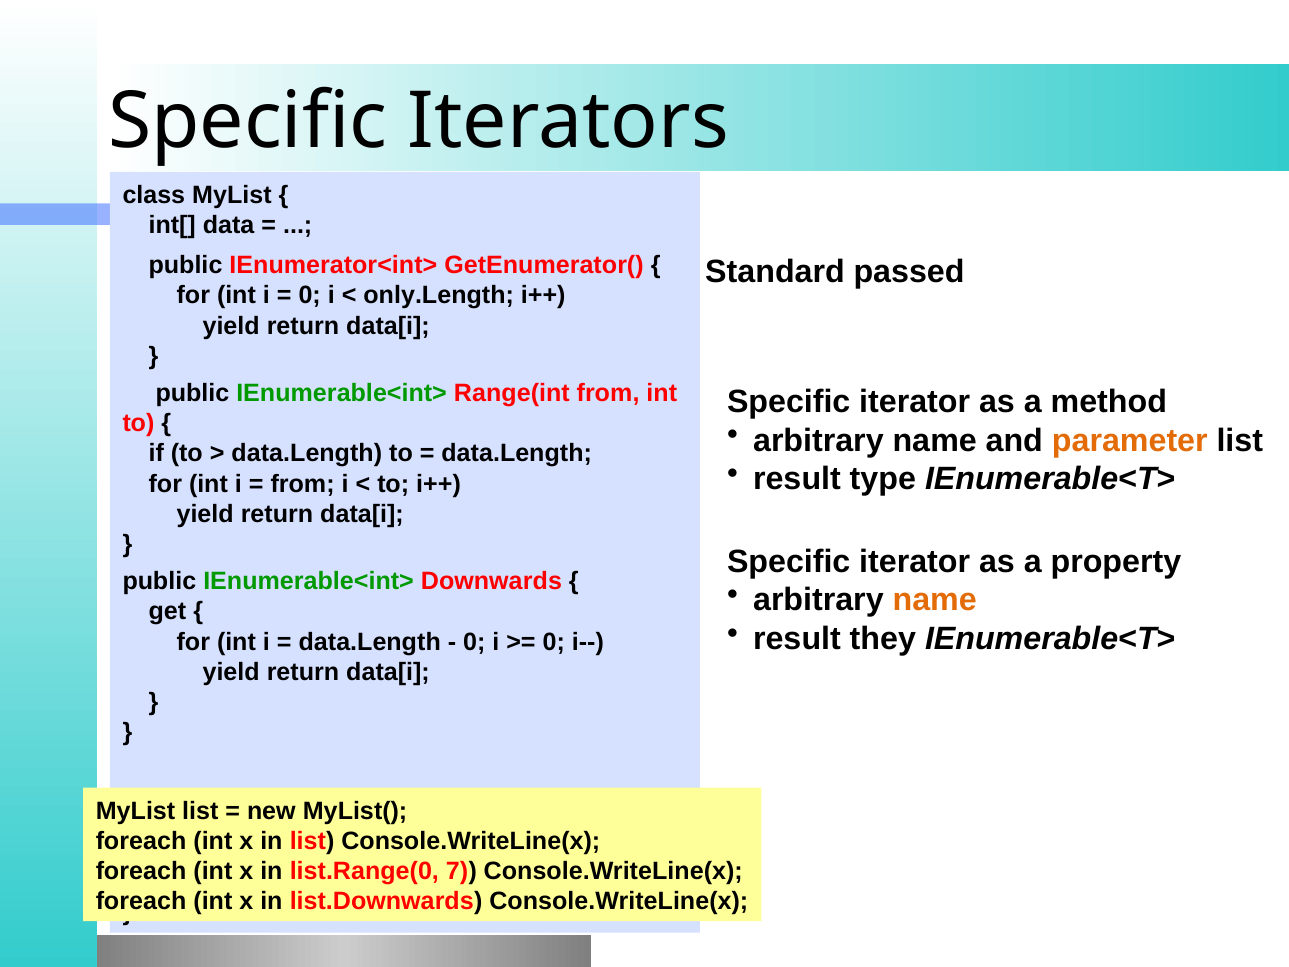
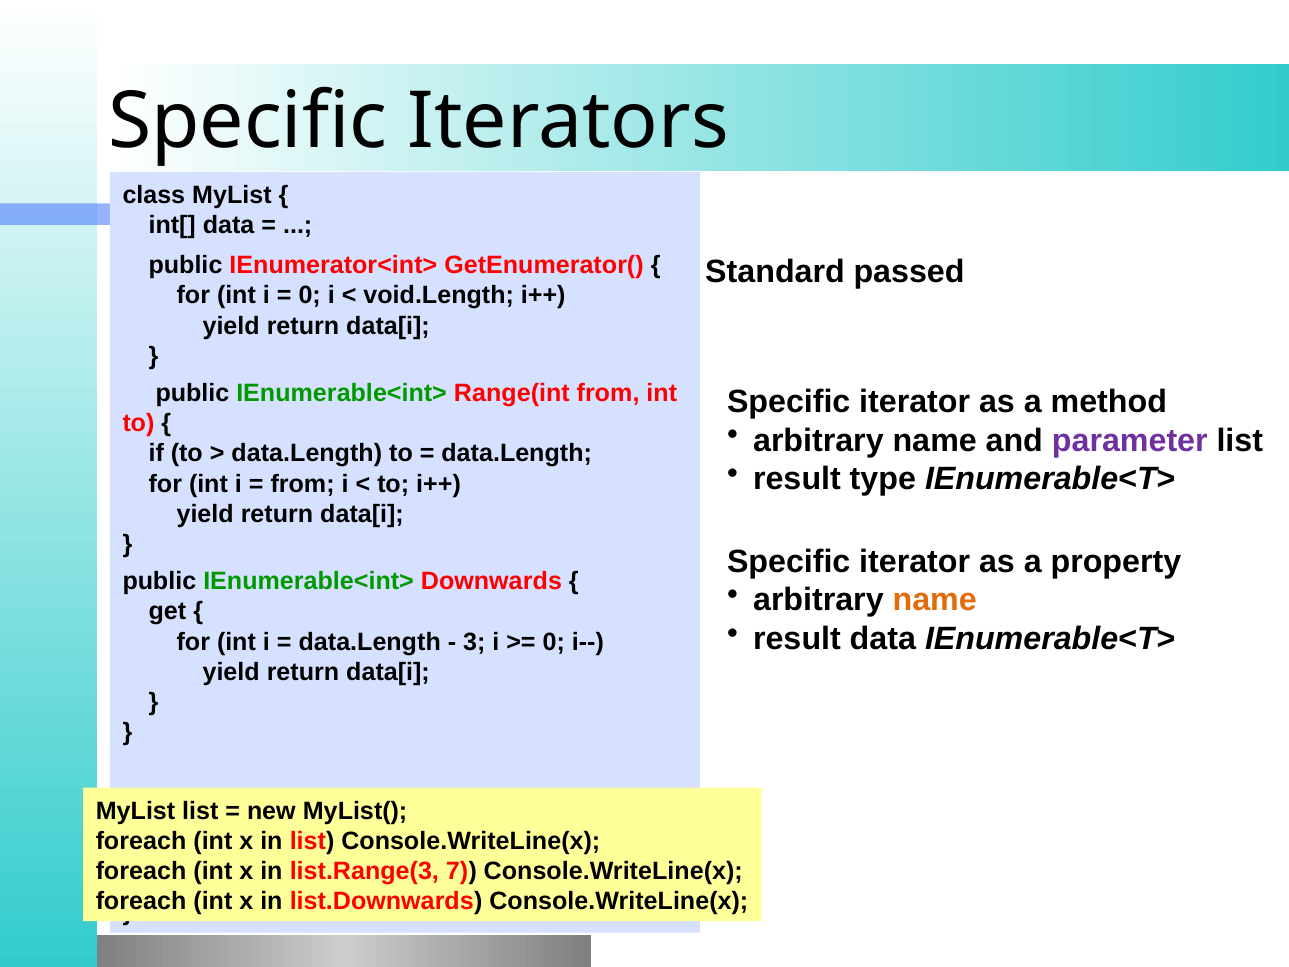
only.Length: only.Length -> void.Length (439, 296)
parameter colour: orange -> purple (1130, 440)
result they: they -> data (883, 639)
0: 0 -> 3 (474, 642)
list.Range(0: list.Range(0 -> list.Range(3 (364, 871)
